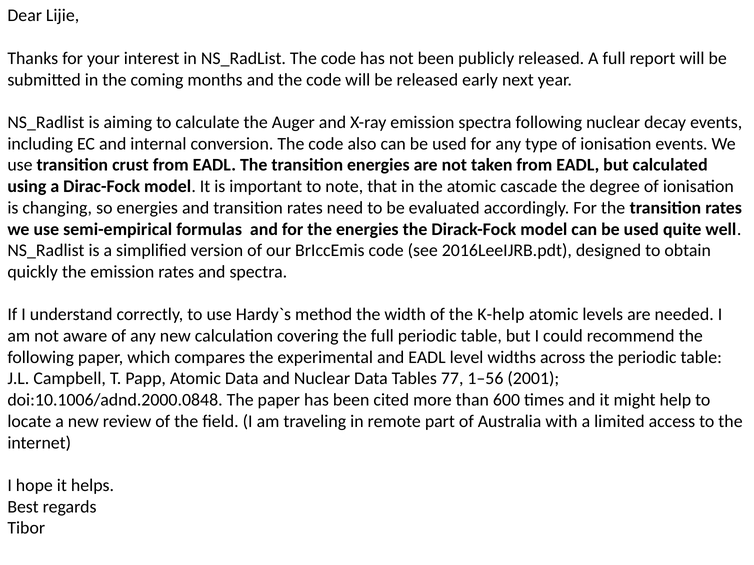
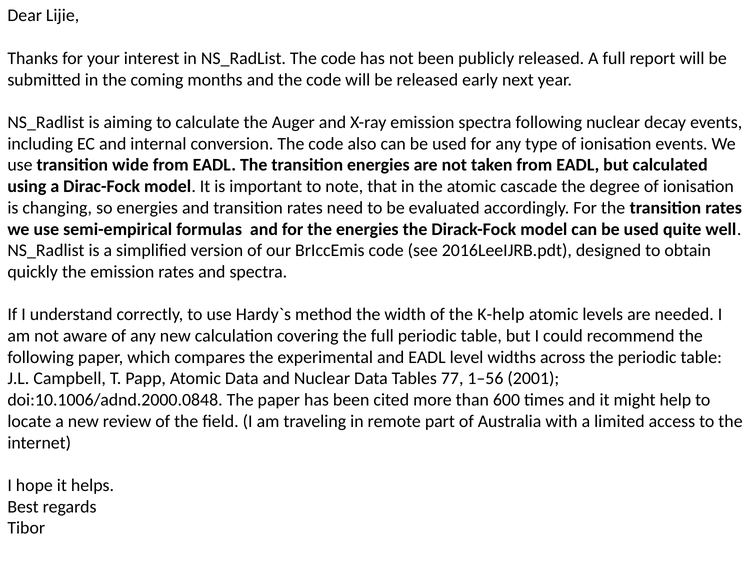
crust: crust -> wide (130, 165)
